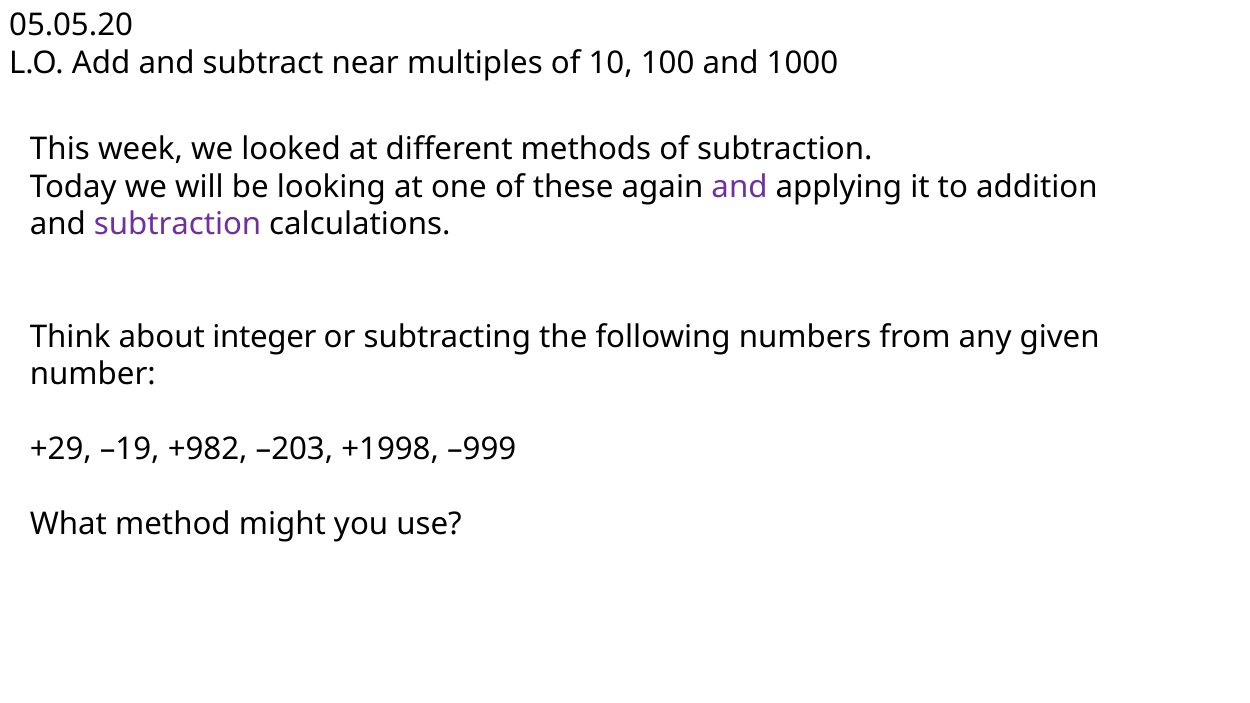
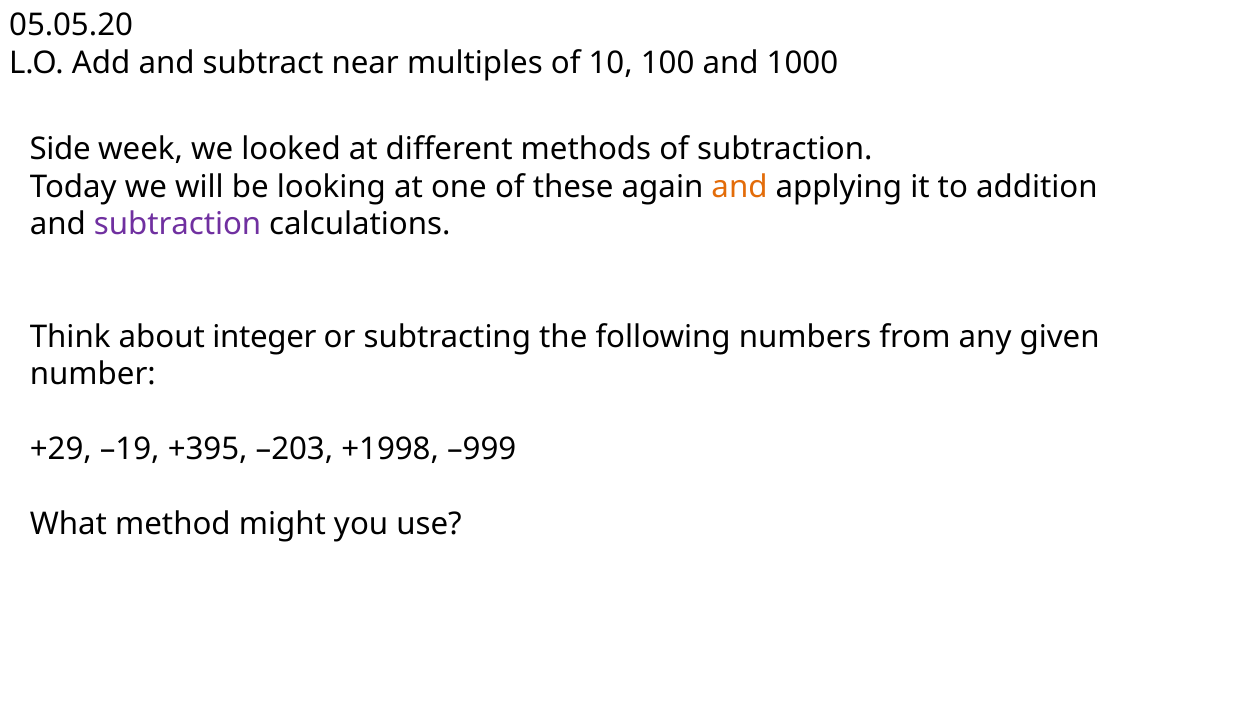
This: This -> Side (60, 149)
and colour: purple -> orange (740, 187)
+982: +982 -> +395 (208, 449)
